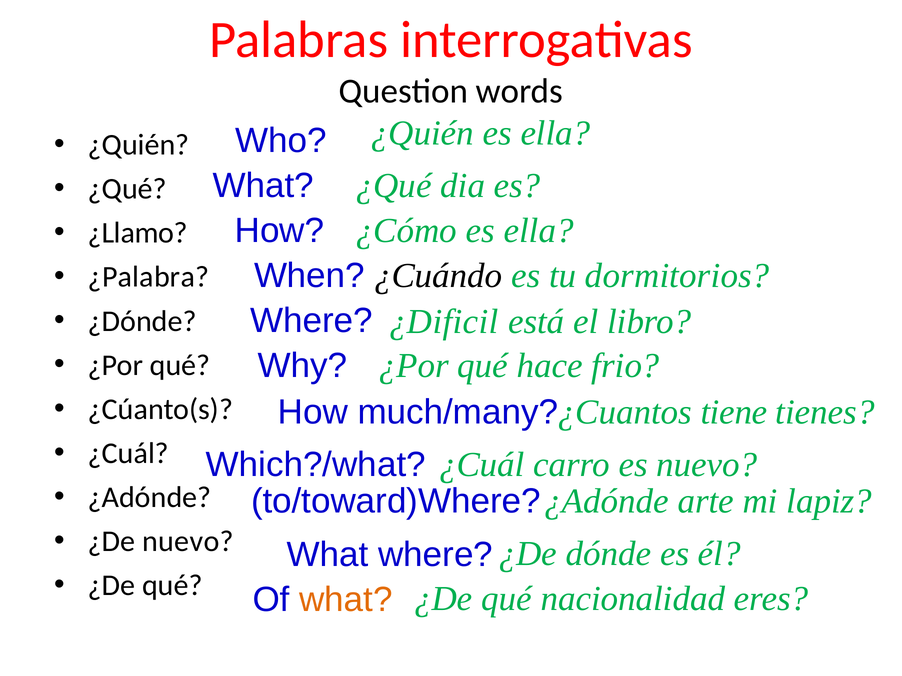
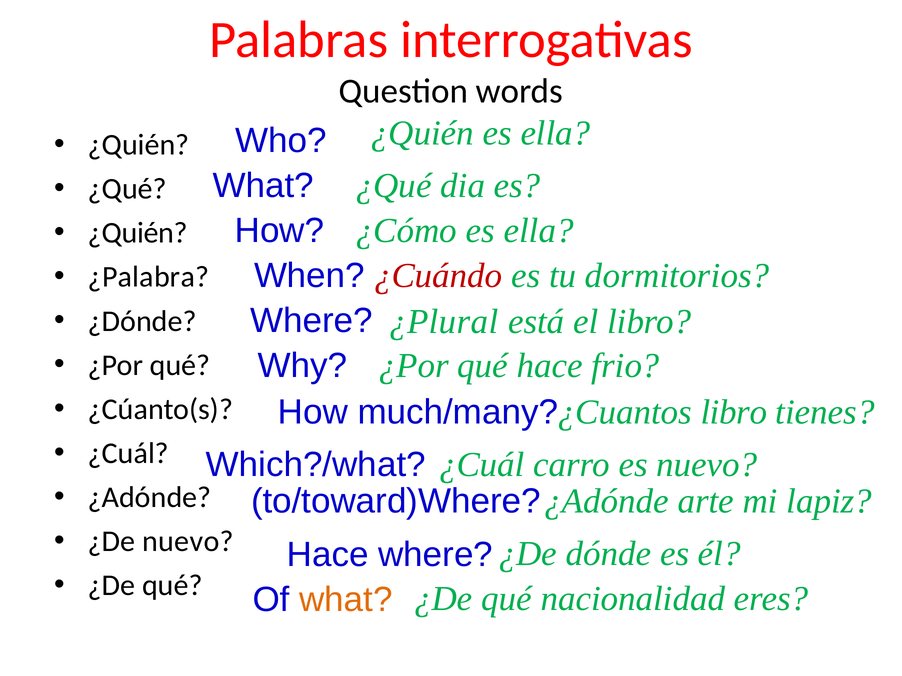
¿Llamo: ¿Llamo -> ¿Quién (138, 233)
¿Cuándo colour: black -> red (438, 276)
¿Dificil: ¿Dificil -> ¿Plural (444, 322)
tiene: tiene -> libro (734, 412)
What: What -> Hace (328, 555)
